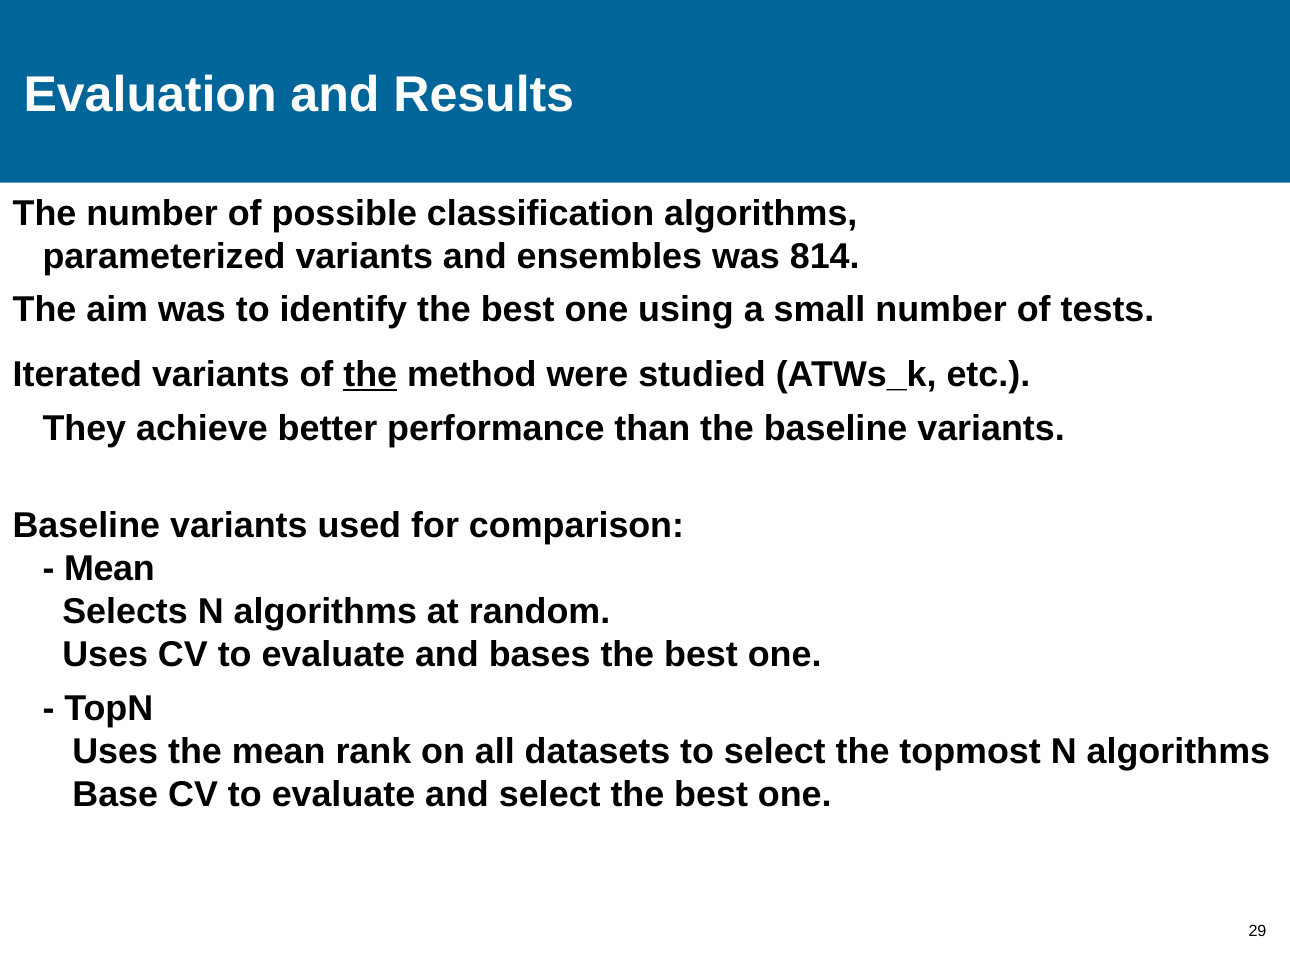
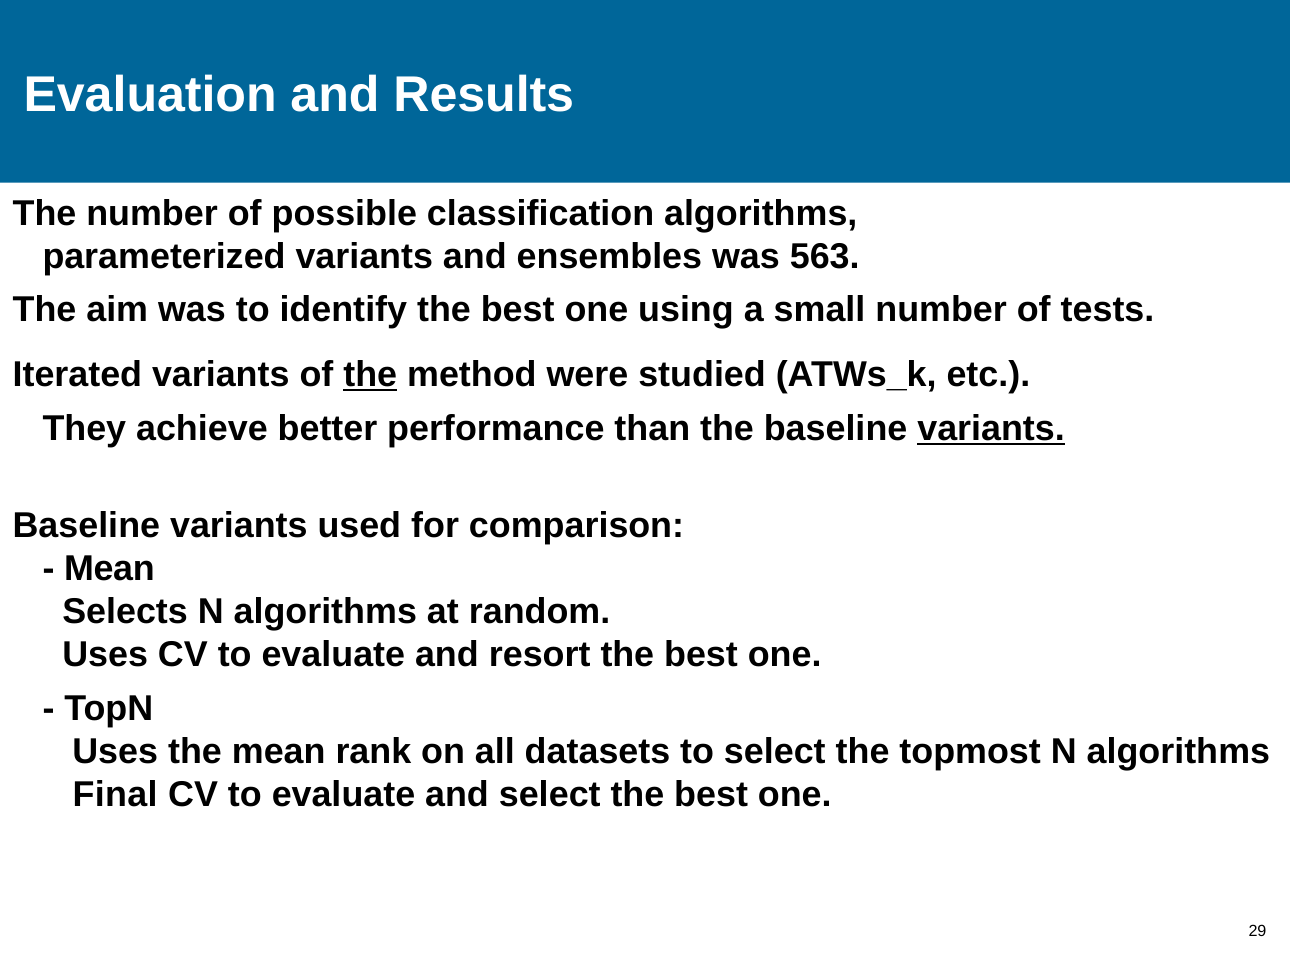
814: 814 -> 563 (825, 256)
variants underline: none -> present (991, 428)
bases: bases -> resort (540, 654)
Base: Base -> Final (115, 794)
